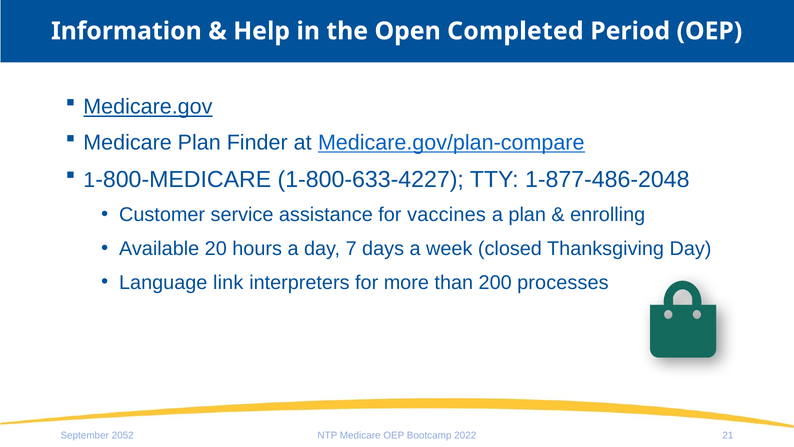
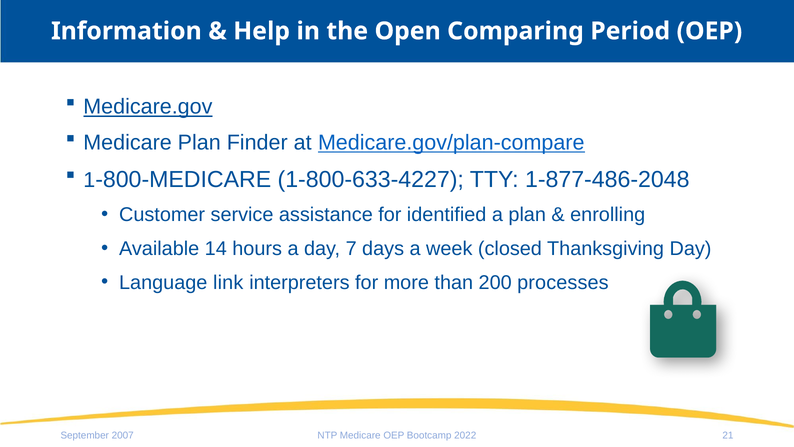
Completed: Completed -> Comparing (515, 31)
vaccines: vaccines -> identified (447, 215)
20: 20 -> 14 (216, 248)
2052: 2052 -> 2007 (123, 435)
